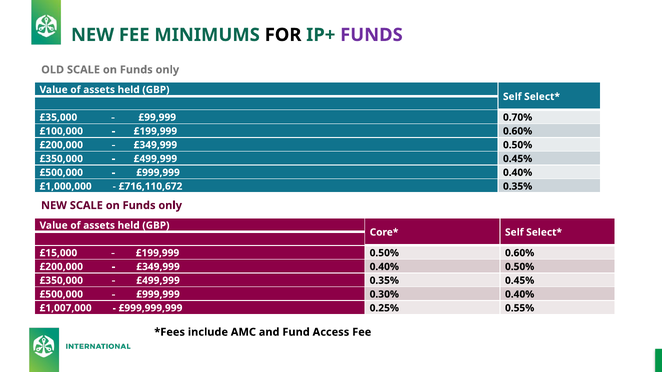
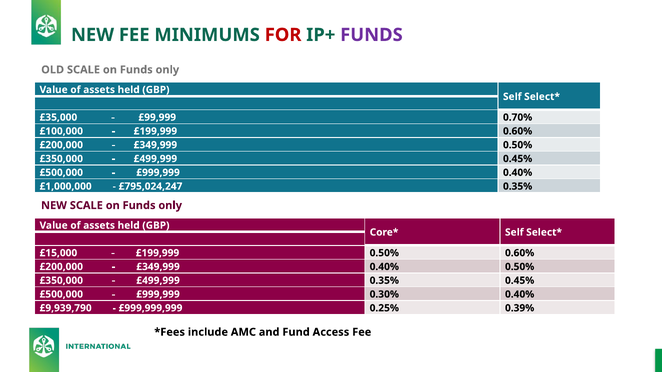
FOR colour: black -> red (283, 35)
£716,110,672: £716,110,672 -> £795,024,247 (151, 187)
£1,007,000: £1,007,000 -> £9,939,790 (66, 308)
0.55%: 0.55% -> 0.39% (520, 308)
